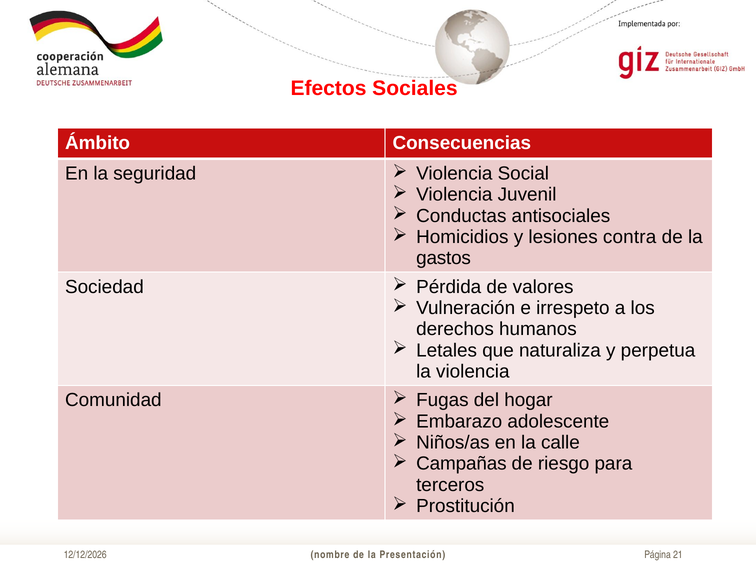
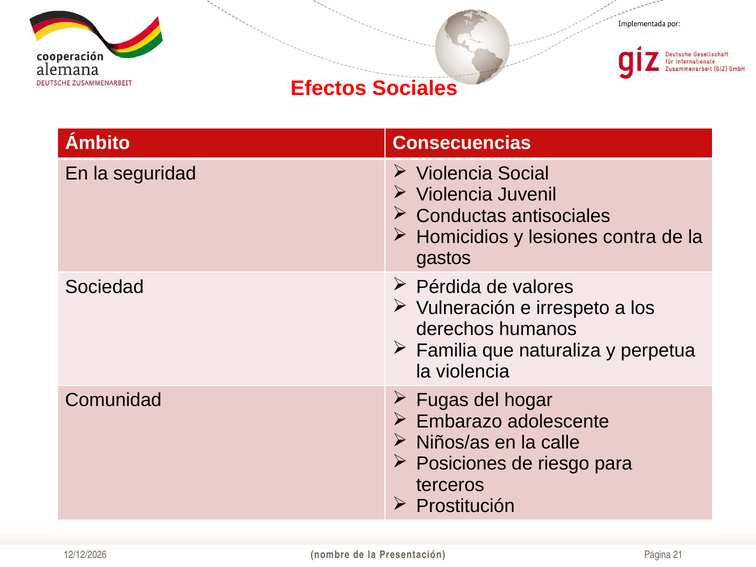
Letales: Letales -> Familia (447, 350)
Campañas: Campañas -> Posiciones (461, 464)
